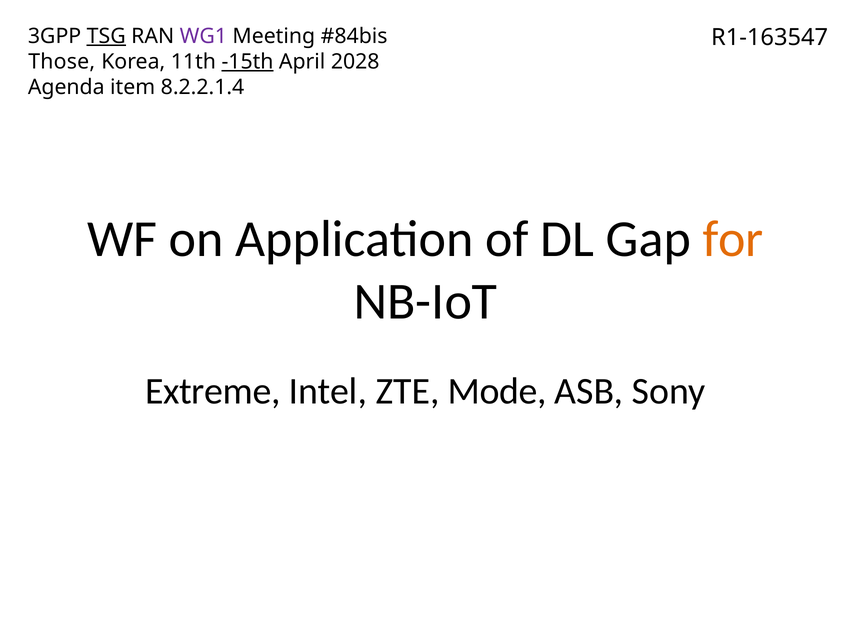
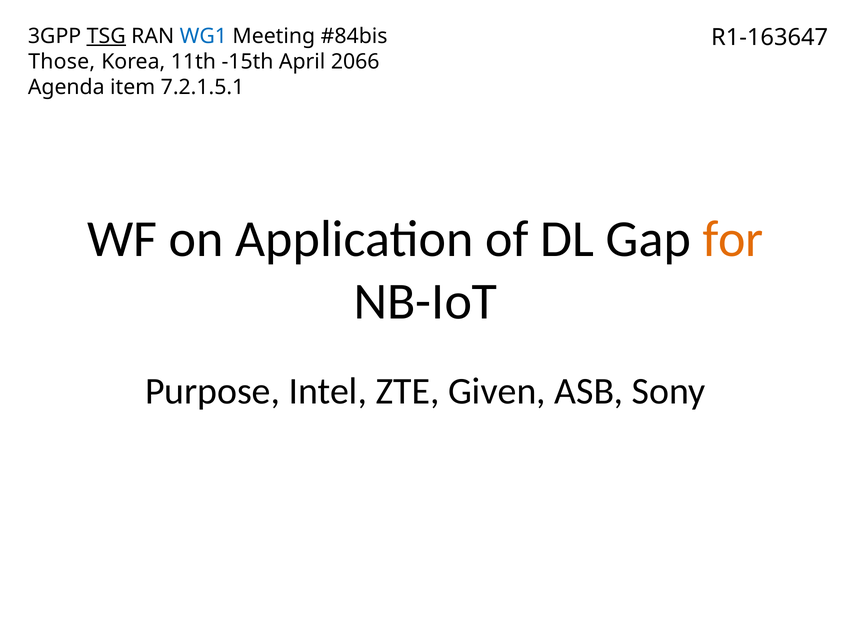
WG1 colour: purple -> blue (203, 36)
R1-163547: R1-163547 -> R1-163647 (770, 38)
-15th underline: present -> none (248, 62)
2028: 2028 -> 2066 (355, 62)
8.2.2.1.4: 8.2.2.1.4 -> 7.2.1.5.1 (202, 87)
Extreme: Extreme -> Purpose (213, 391)
Mode: Mode -> Given (497, 391)
